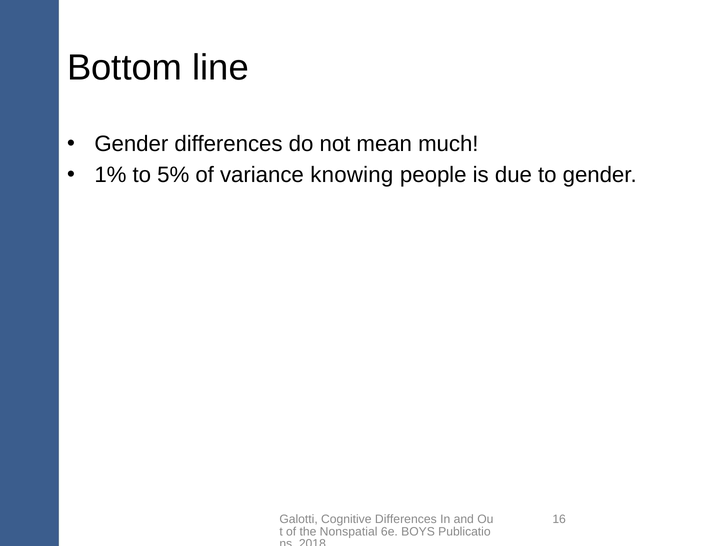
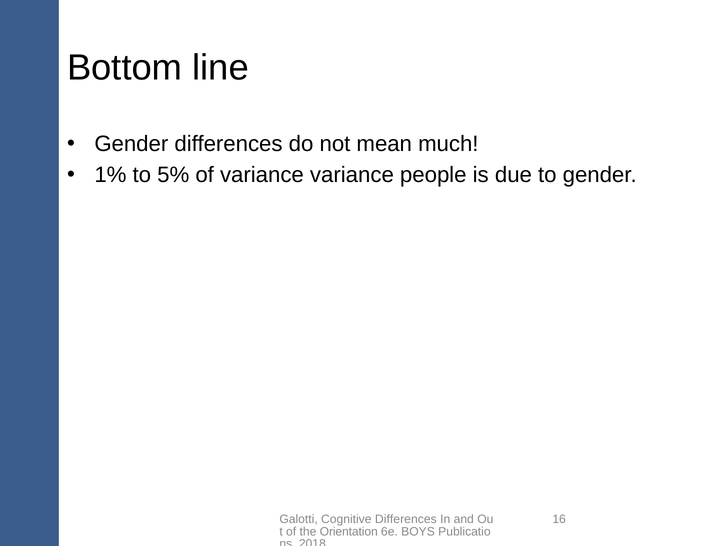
variance knowing: knowing -> variance (352, 175)
Nonspatial: Nonspatial -> Orientation (349, 532)
